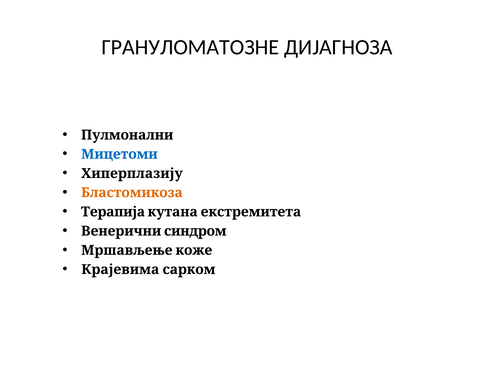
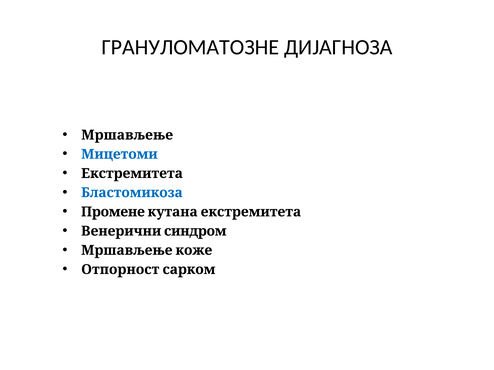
Пулмонални: Пулмонални -> Мршављење (127, 135)
Хиперплазију: Хиперплазију -> Екстремитета (132, 174)
Бластомикоза colour: orange -> blue (132, 193)
Терапија: Терапија -> Промене (113, 212)
Крајевима: Крајевима -> Отпорност (120, 270)
